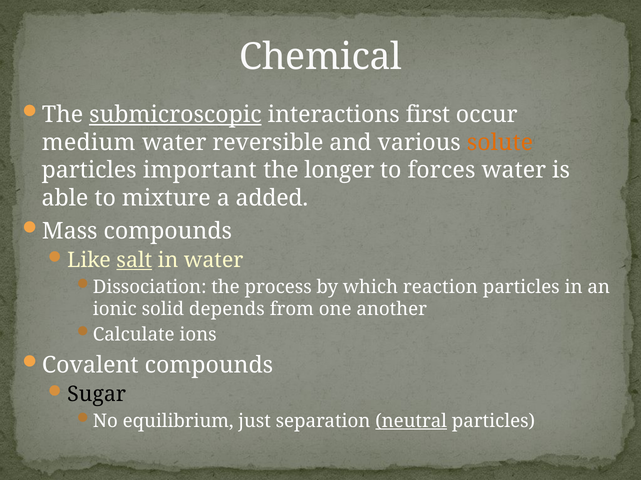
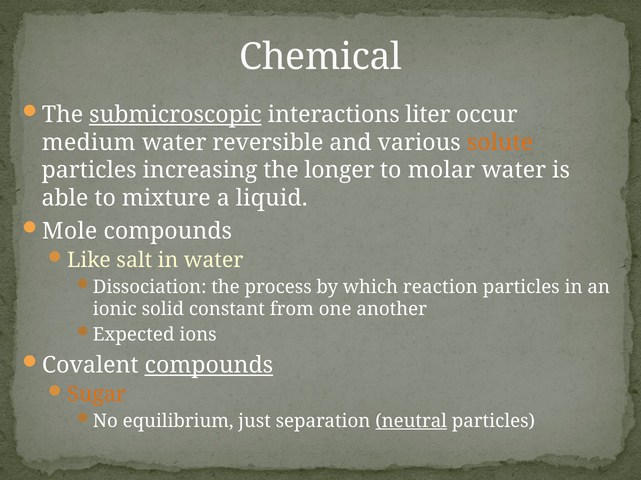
first: first -> liter (428, 115)
important: important -> increasing (200, 171)
forces: forces -> molar (441, 171)
added: added -> liquid (272, 198)
Mass: Mass -> Mole (70, 232)
salt underline: present -> none (134, 261)
depends: depends -> constant (227, 310)
Calculate: Calculate -> Expected (134, 335)
compounds underline: none -> present (209, 366)
Sugar colour: black -> orange (97, 395)
